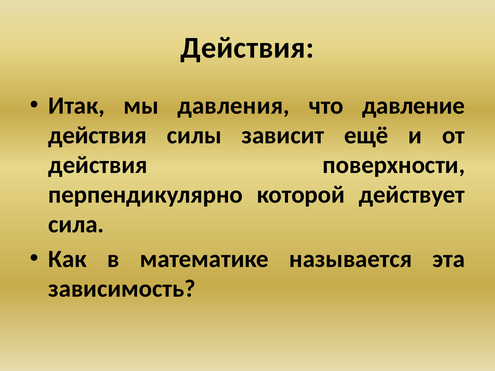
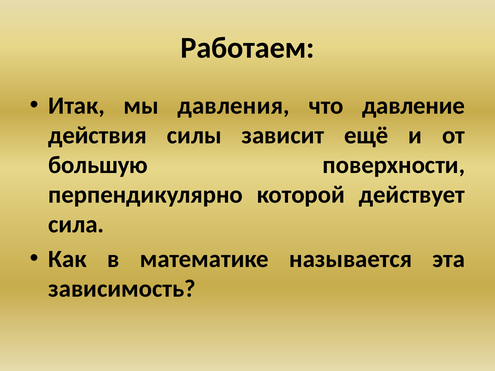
Действия: Действия -> Работаем (248, 48)
действия: действия -> большую (98, 165)
